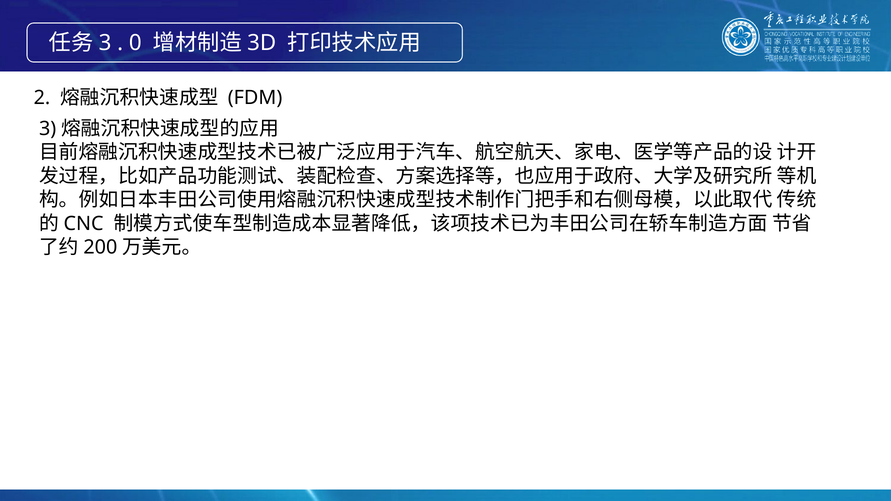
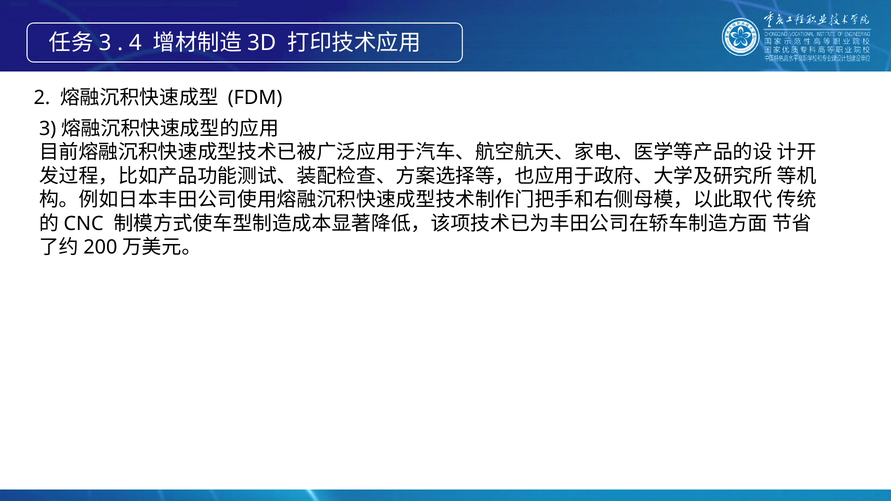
0: 0 -> 4 (135, 43)
